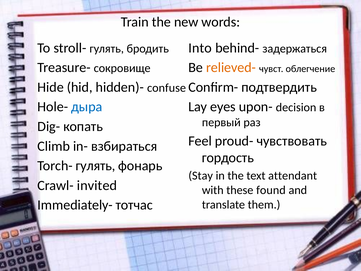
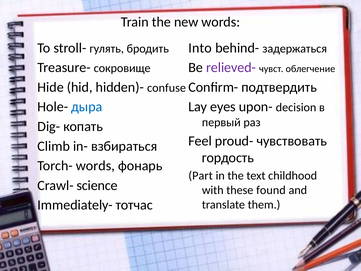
relieved- colour: orange -> purple (231, 67)
Torch- гулять: гулять -> words (95, 166)
Stay: Stay -> Part (201, 176)
attendant: attendant -> childhood (293, 176)
invited: invited -> science (97, 185)
